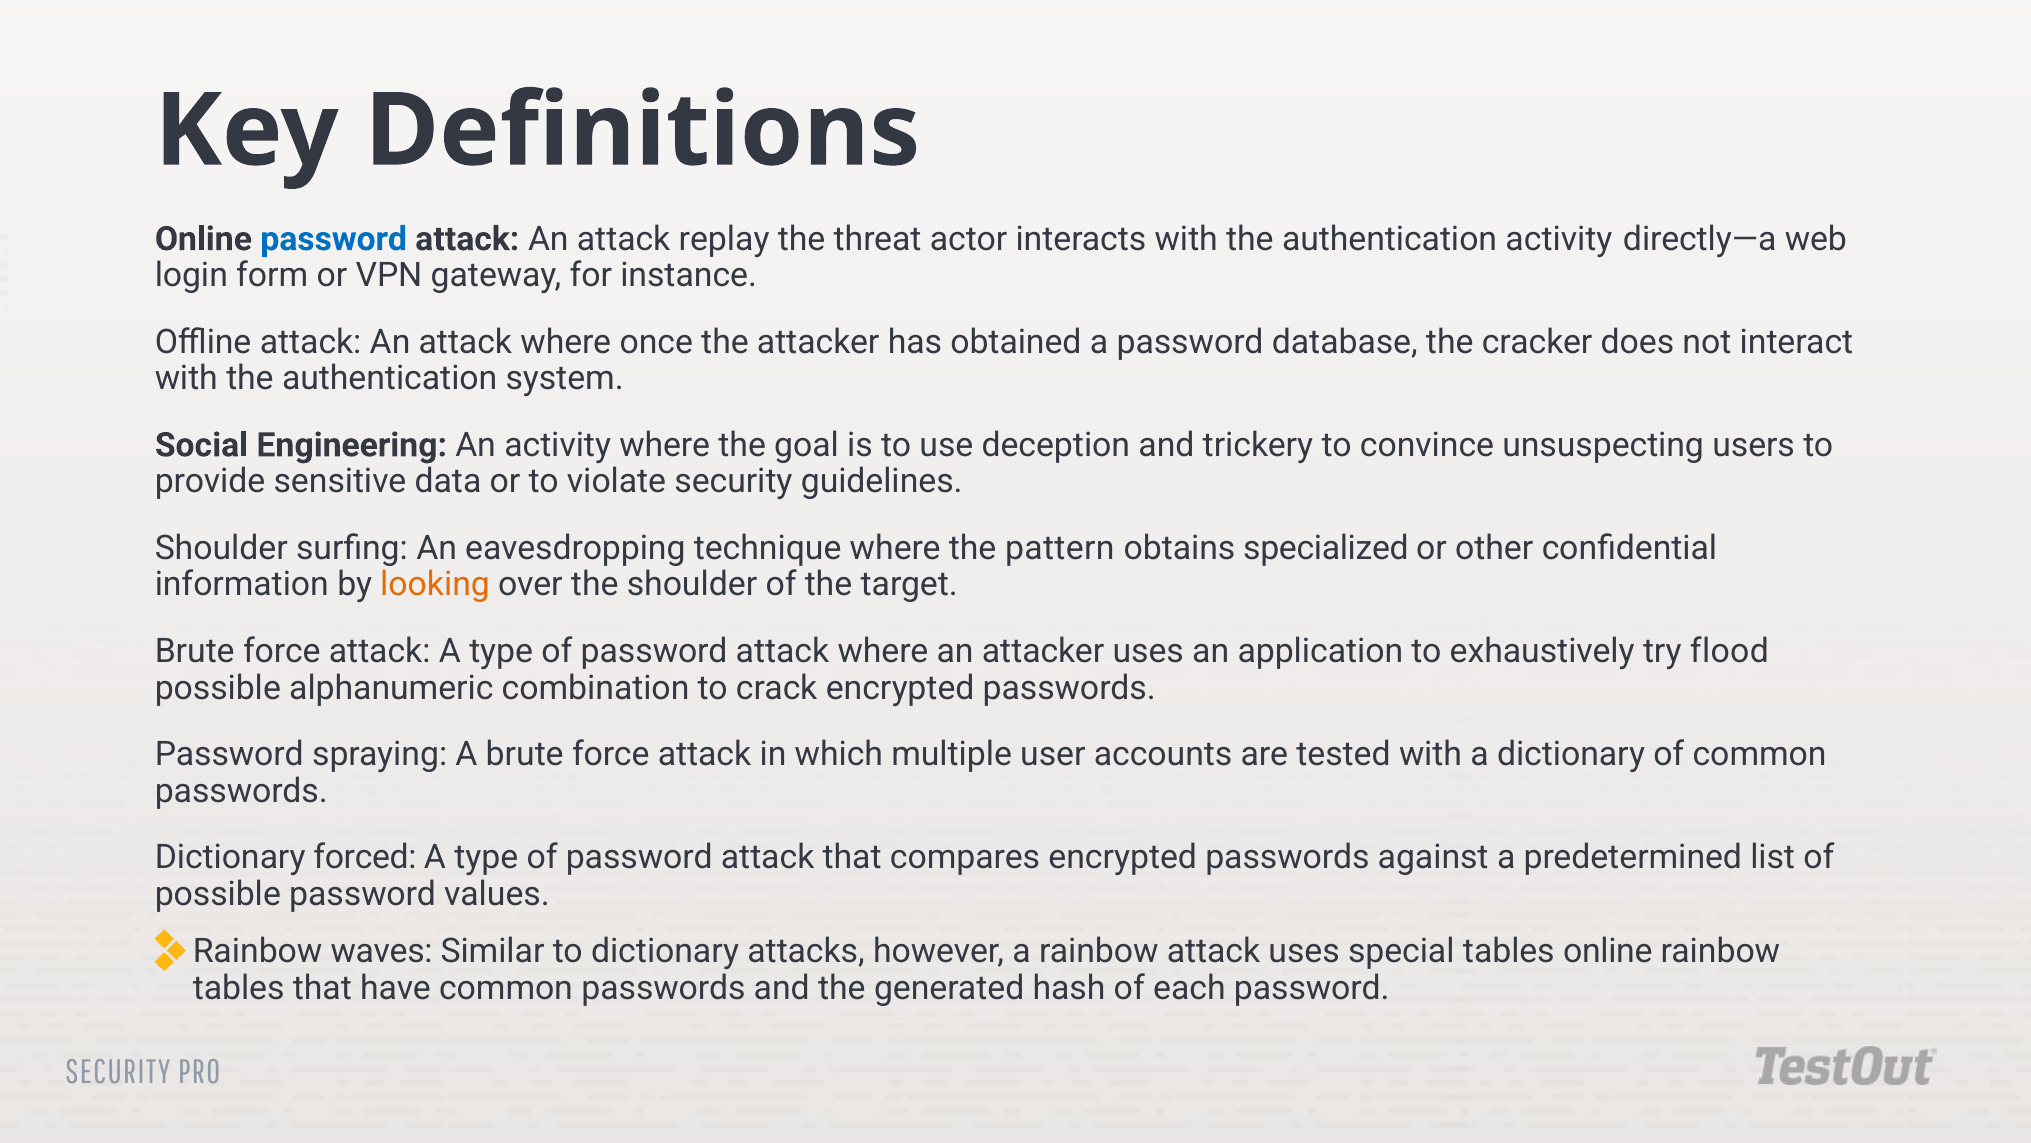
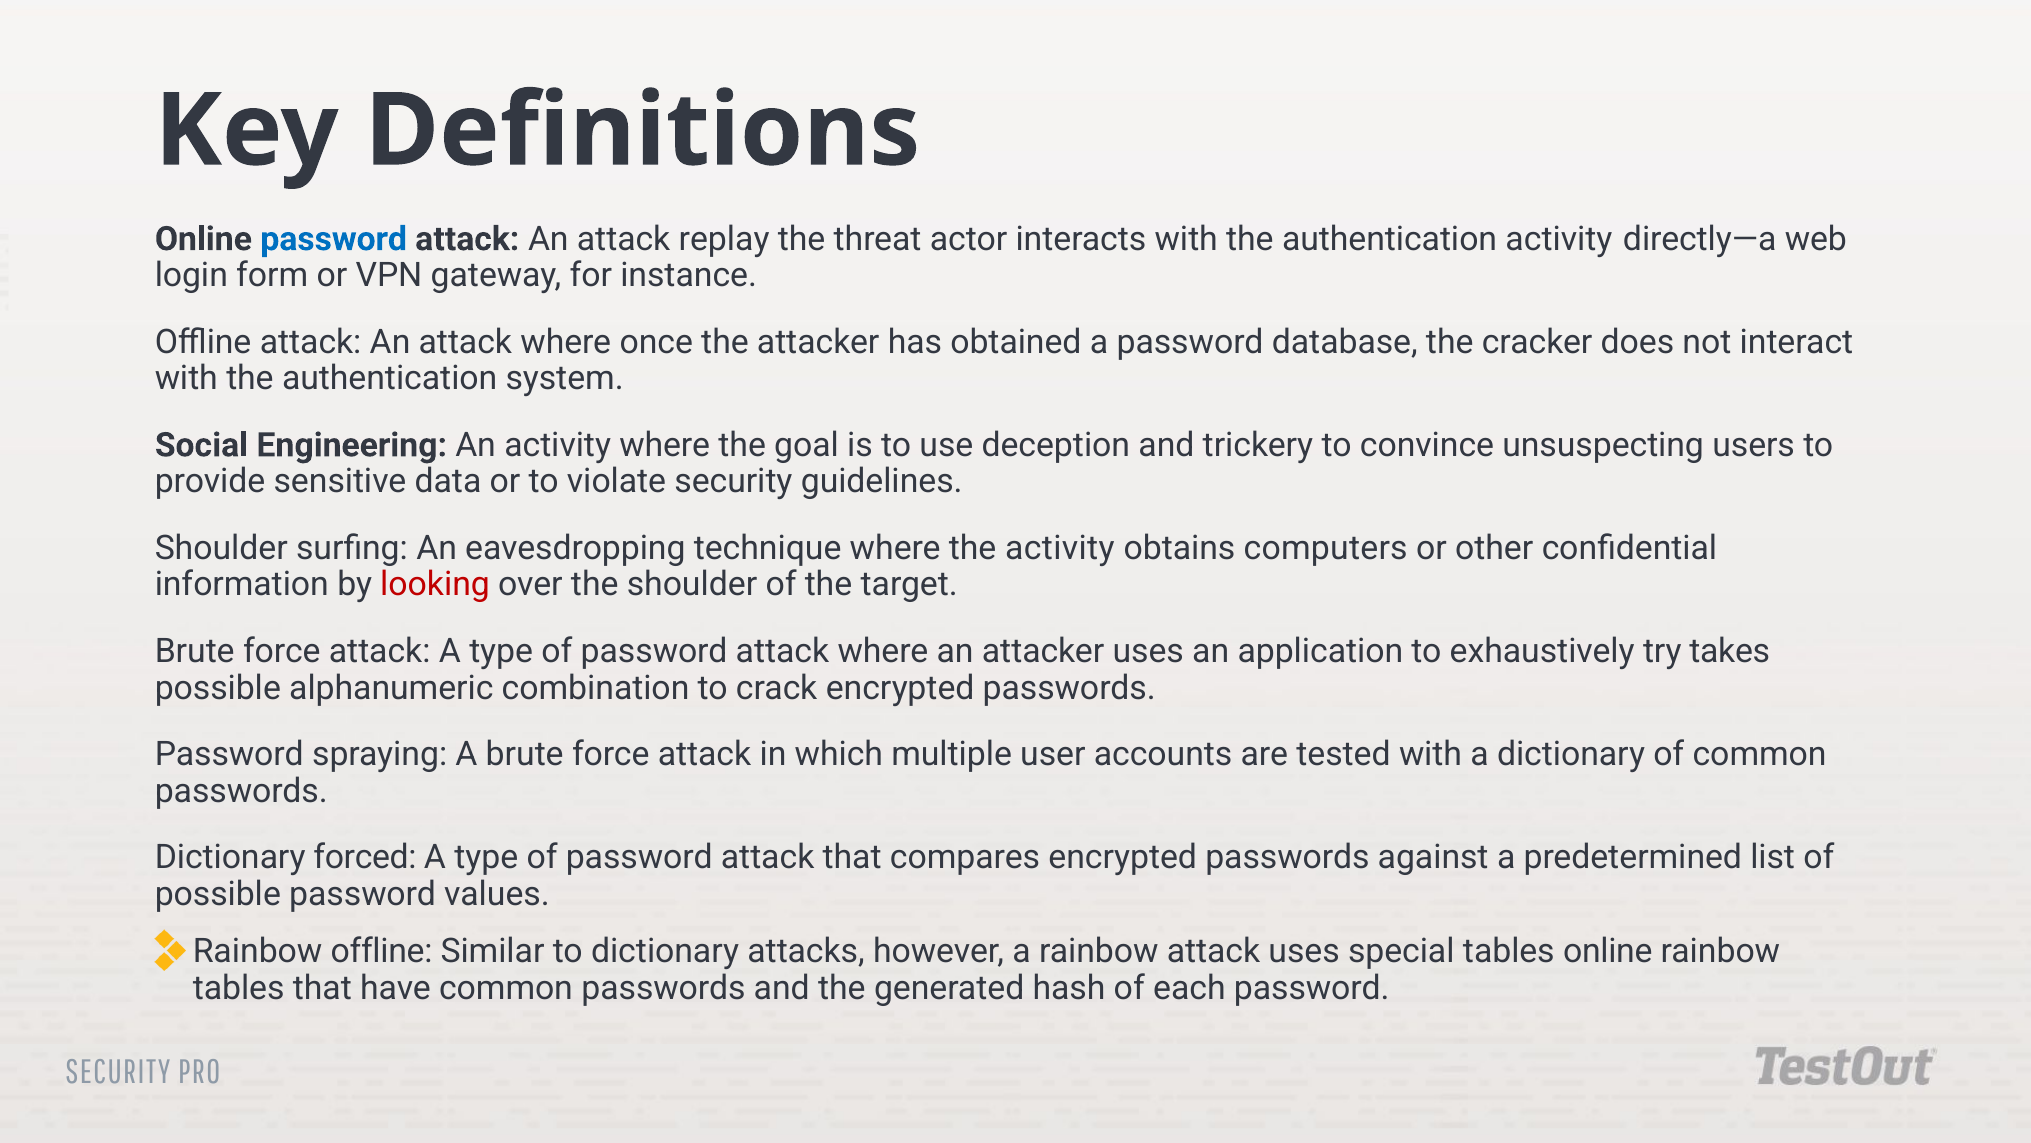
the pattern: pattern -> activity (1060, 548)
specialized: specialized -> computers (1326, 548)
looking colour: orange -> red (435, 585)
flood: flood -> takes (1730, 651)
Rainbow waves: waves -> offline (382, 951)
